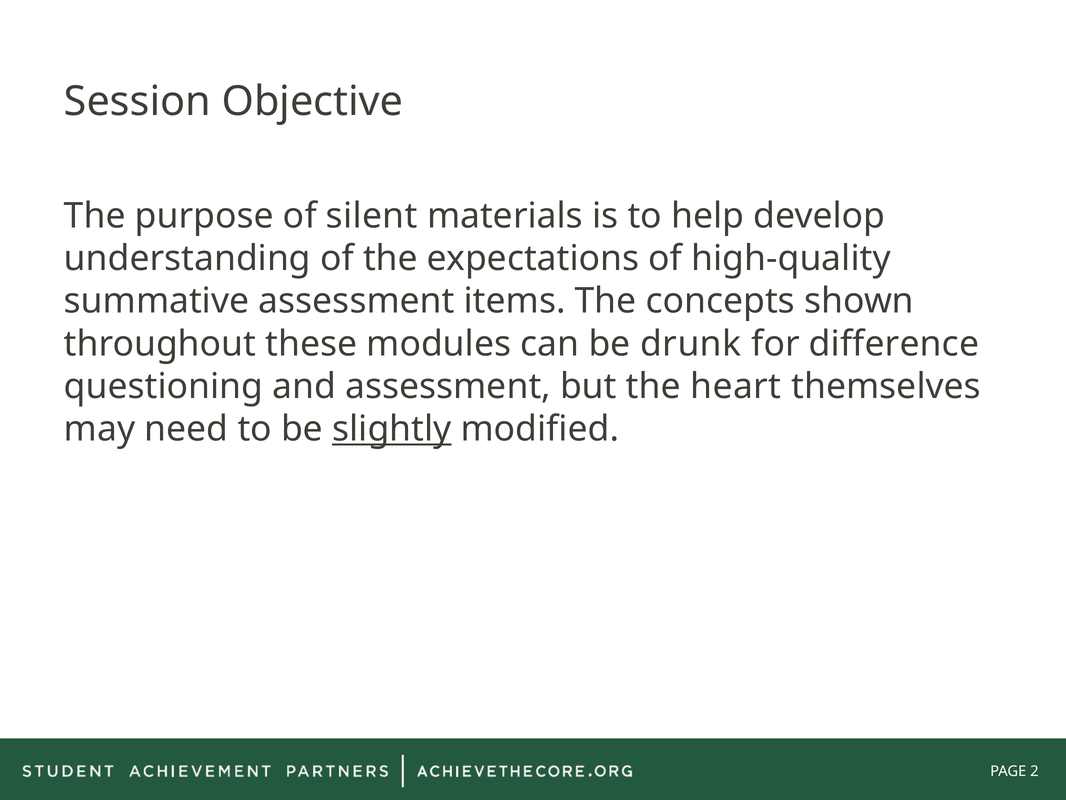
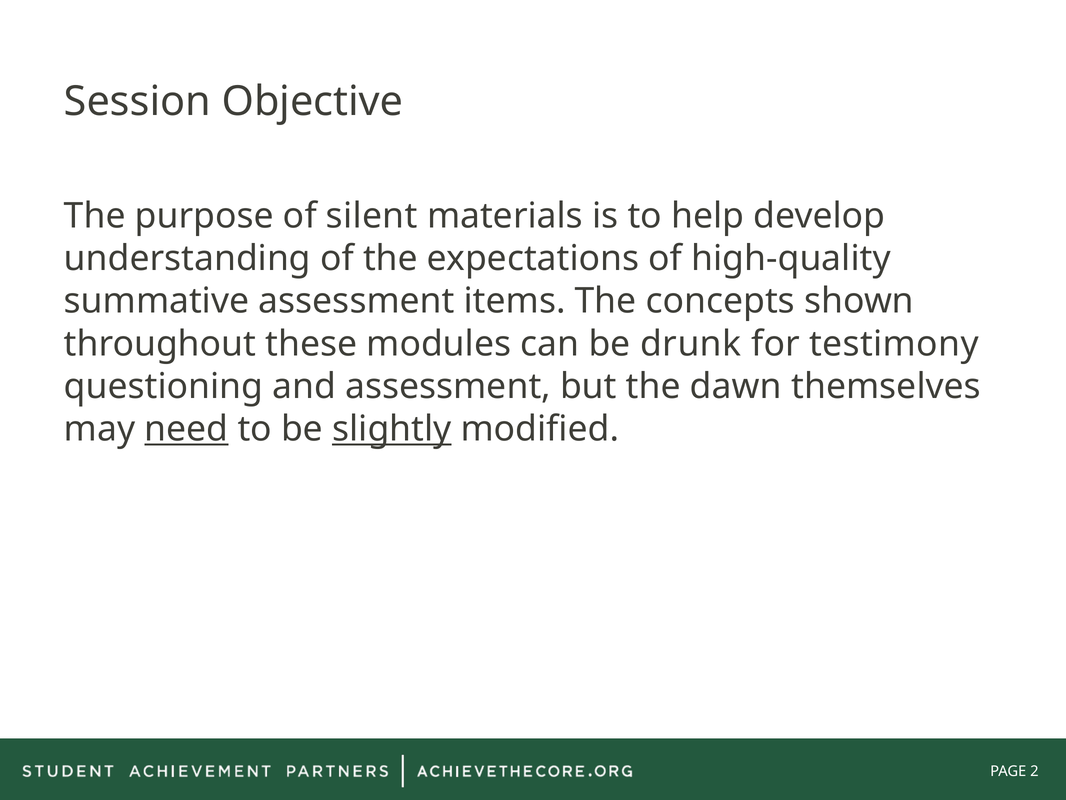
difference: difference -> testimony (894, 344)
heart: heart -> dawn (736, 386)
need underline: none -> present (186, 429)
